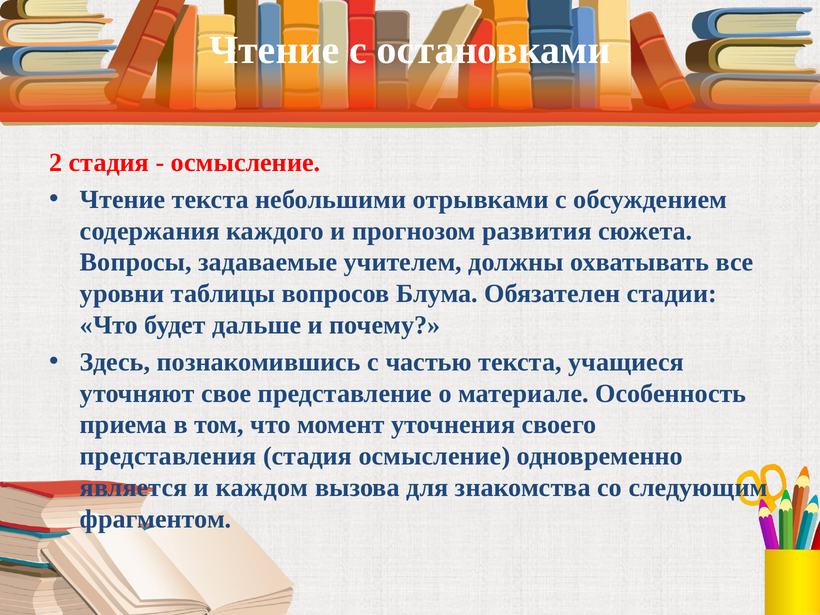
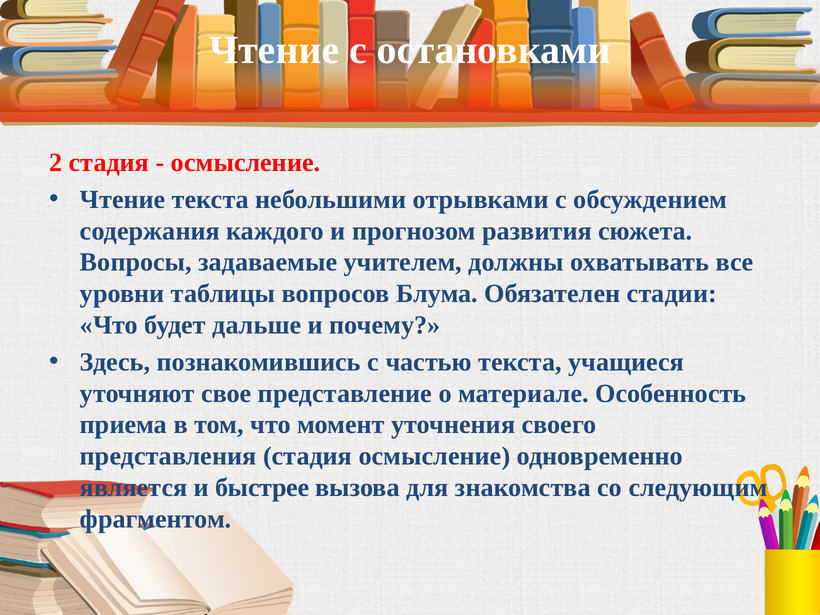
каждом: каждом -> быстрее (262, 488)
